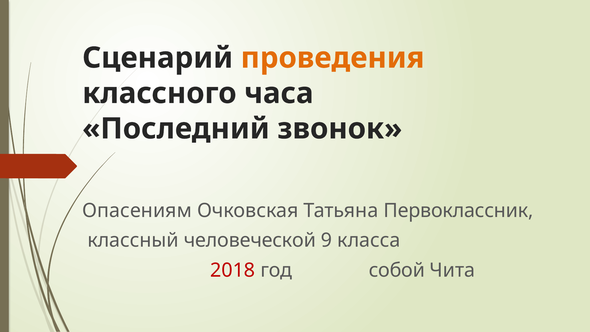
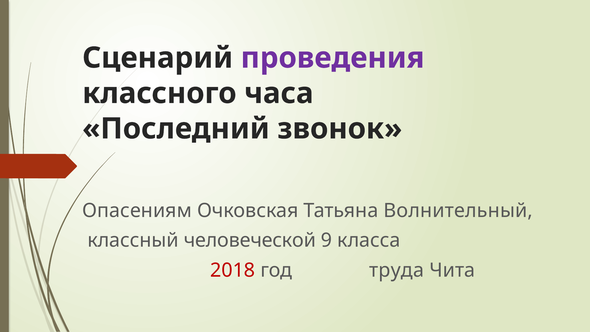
проведения colour: orange -> purple (333, 58)
Первоклассник: Первоклассник -> Волнительный (458, 211)
собой: собой -> труда (397, 270)
